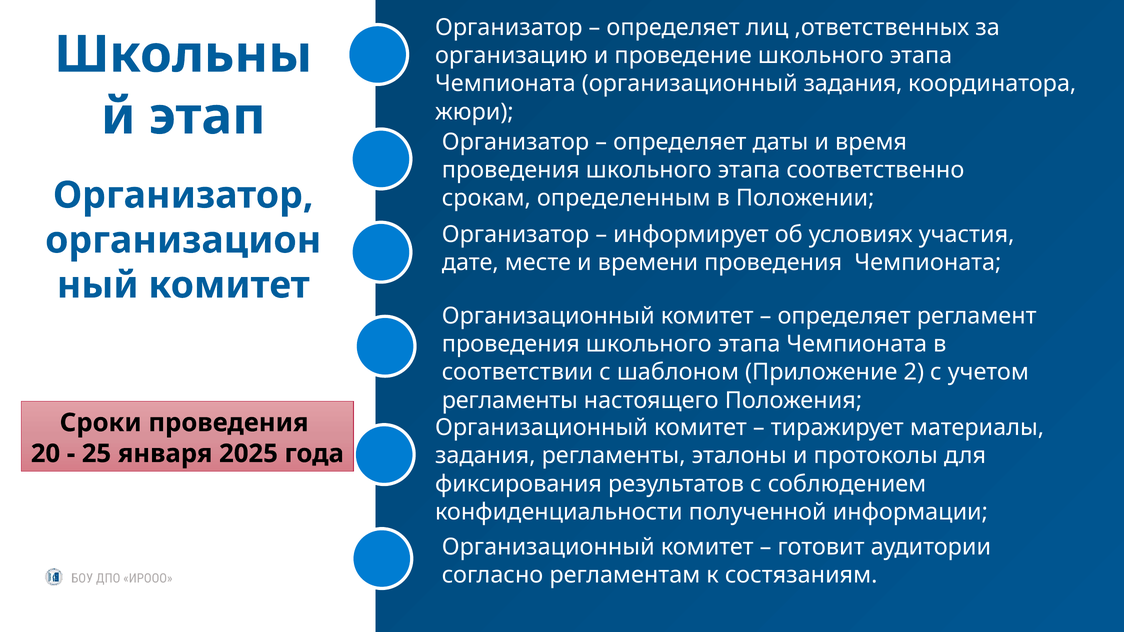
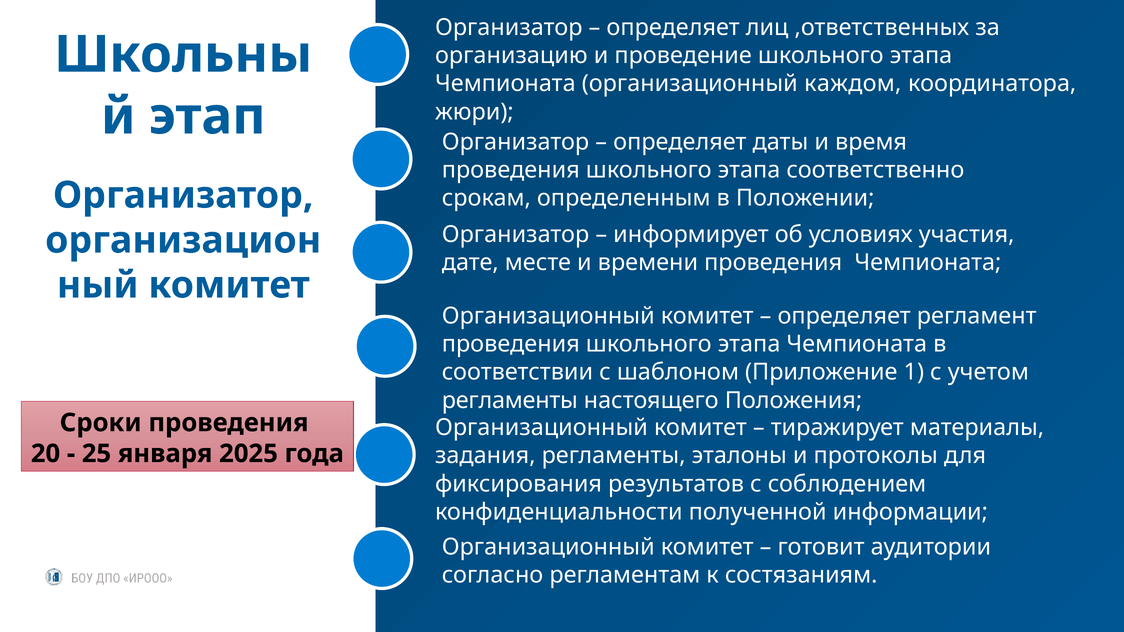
организационный задания: задания -> каждом (853, 84)
2: 2 -> 1 (914, 372)
